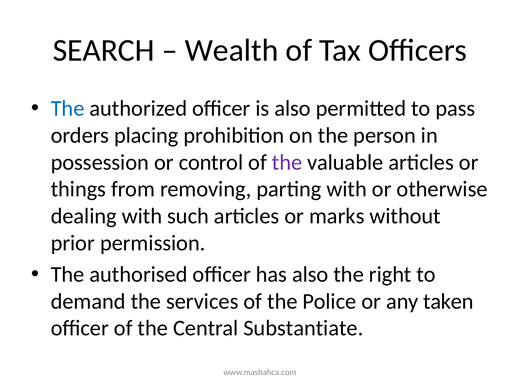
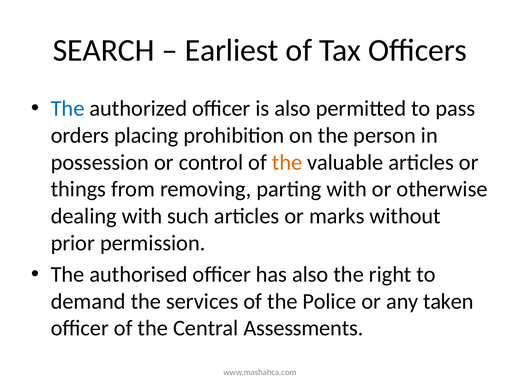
Wealth: Wealth -> Earliest (232, 50)
the colour: purple -> orange (287, 162)
Substantiate: Substantiate -> Assessments (303, 328)
